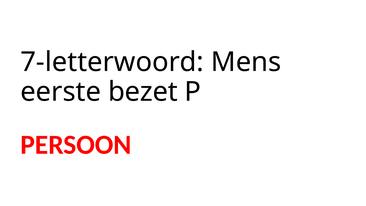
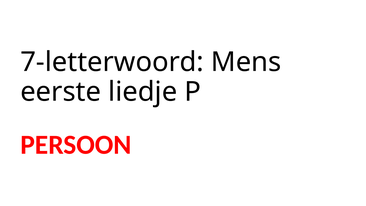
bezet: bezet -> liedje (143, 92)
